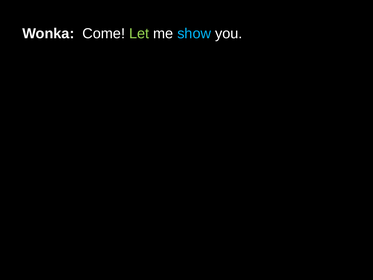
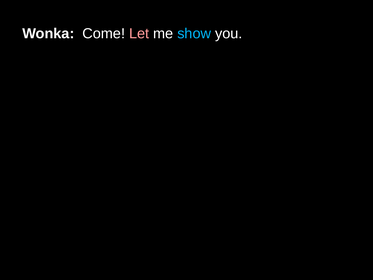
Let colour: light green -> pink (139, 34)
